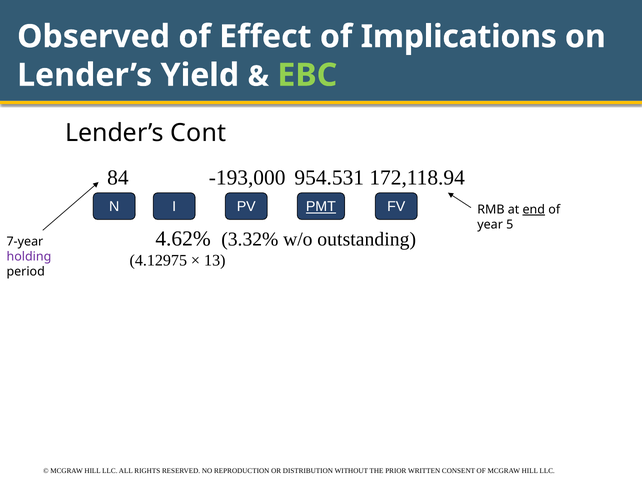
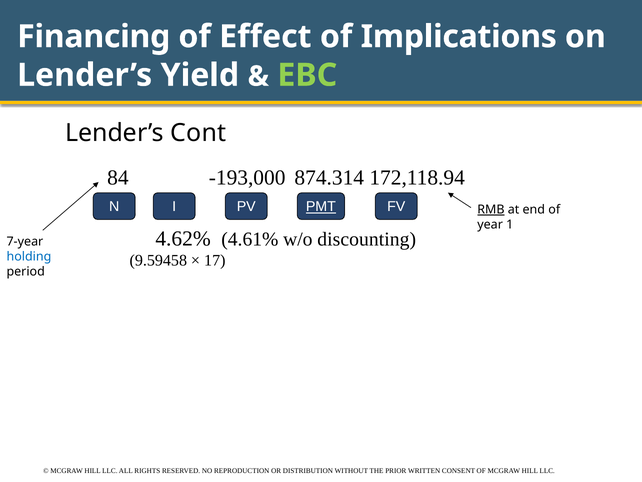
Observed: Observed -> Financing (94, 37)
954.531: 954.531 -> 874.314 (329, 178)
RMB underline: none -> present (491, 209)
end underline: present -> none (534, 209)
5: 5 -> 1 (510, 224)
3.32%: 3.32% -> 4.61% (250, 239)
outstanding: outstanding -> discounting (367, 239)
4.12975: 4.12975 -> 9.59458 (158, 260)
13: 13 -> 17 (215, 260)
holding colour: purple -> blue (29, 257)
